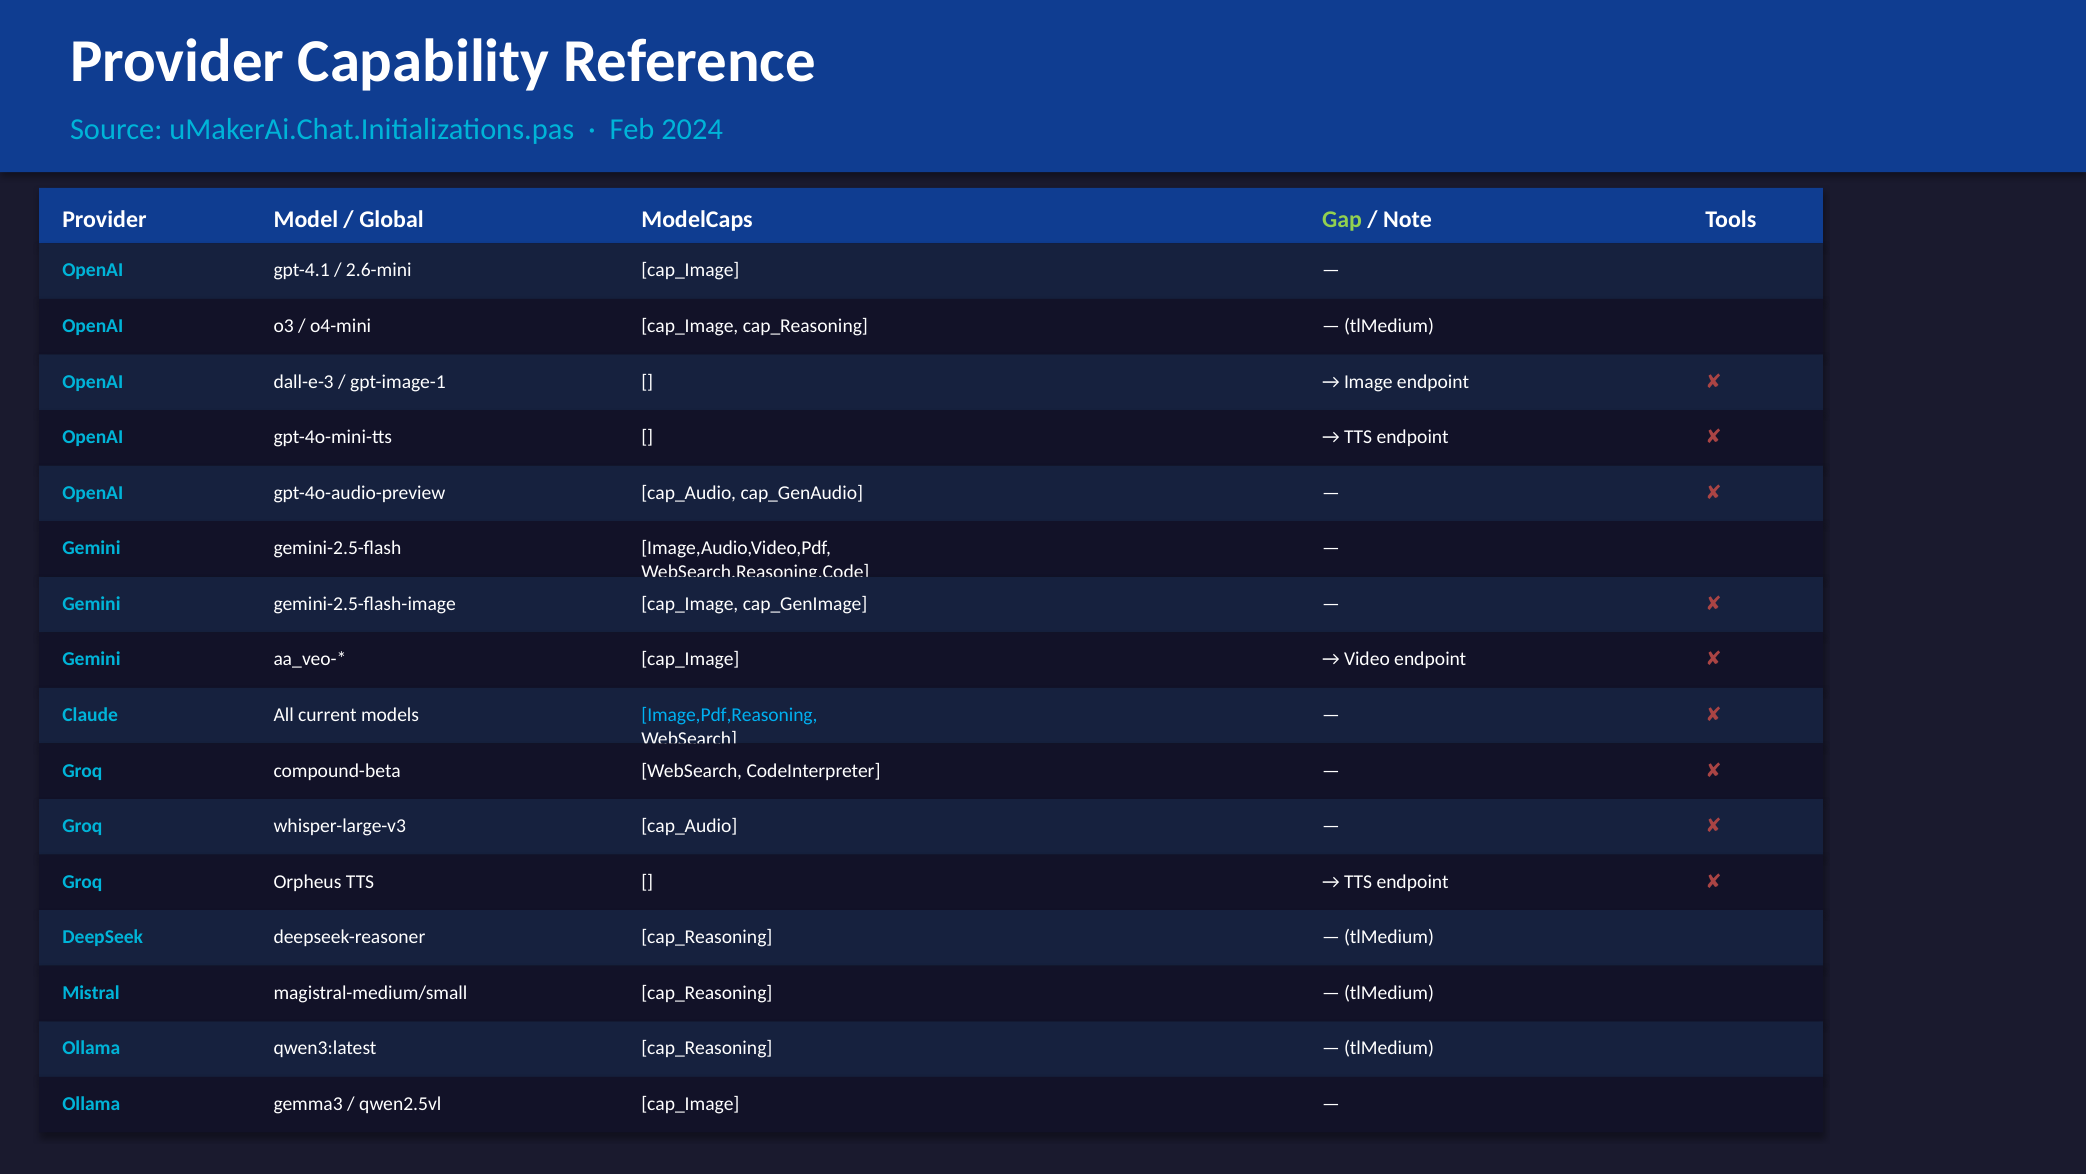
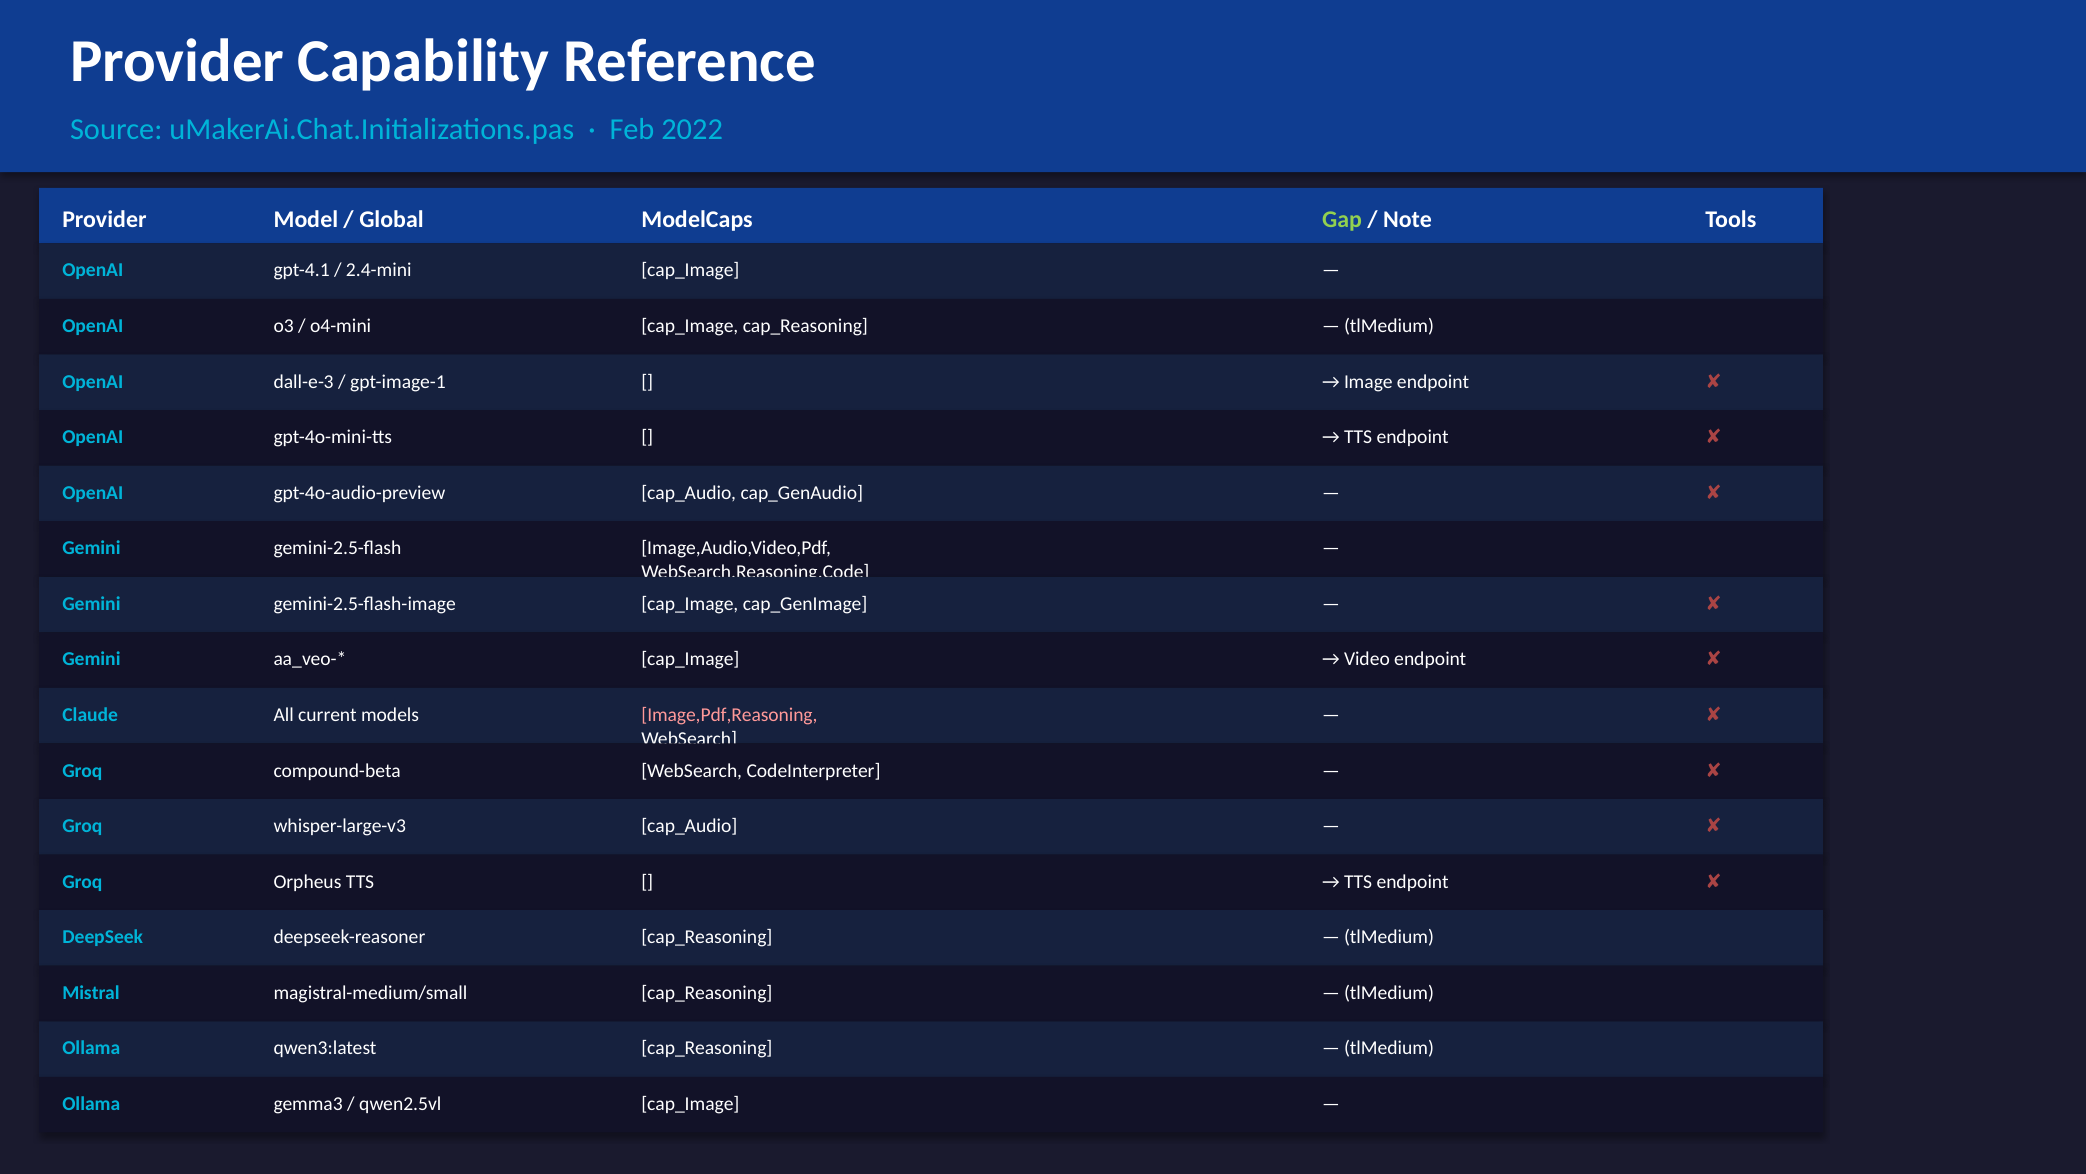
2024: 2024 -> 2022 (692, 130)
2.6-mini: 2.6-mini -> 2.4-mini (379, 270)
Image,Pdf,Reasoning colour: light blue -> pink (729, 715)
